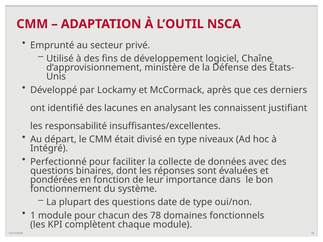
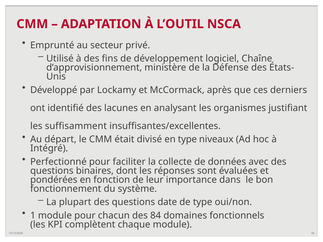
connaissent: connaissent -> organismes (240, 108)
responsabilité: responsabilité -> suffisamment (76, 126)
78: 78 -> 84 (156, 216)
